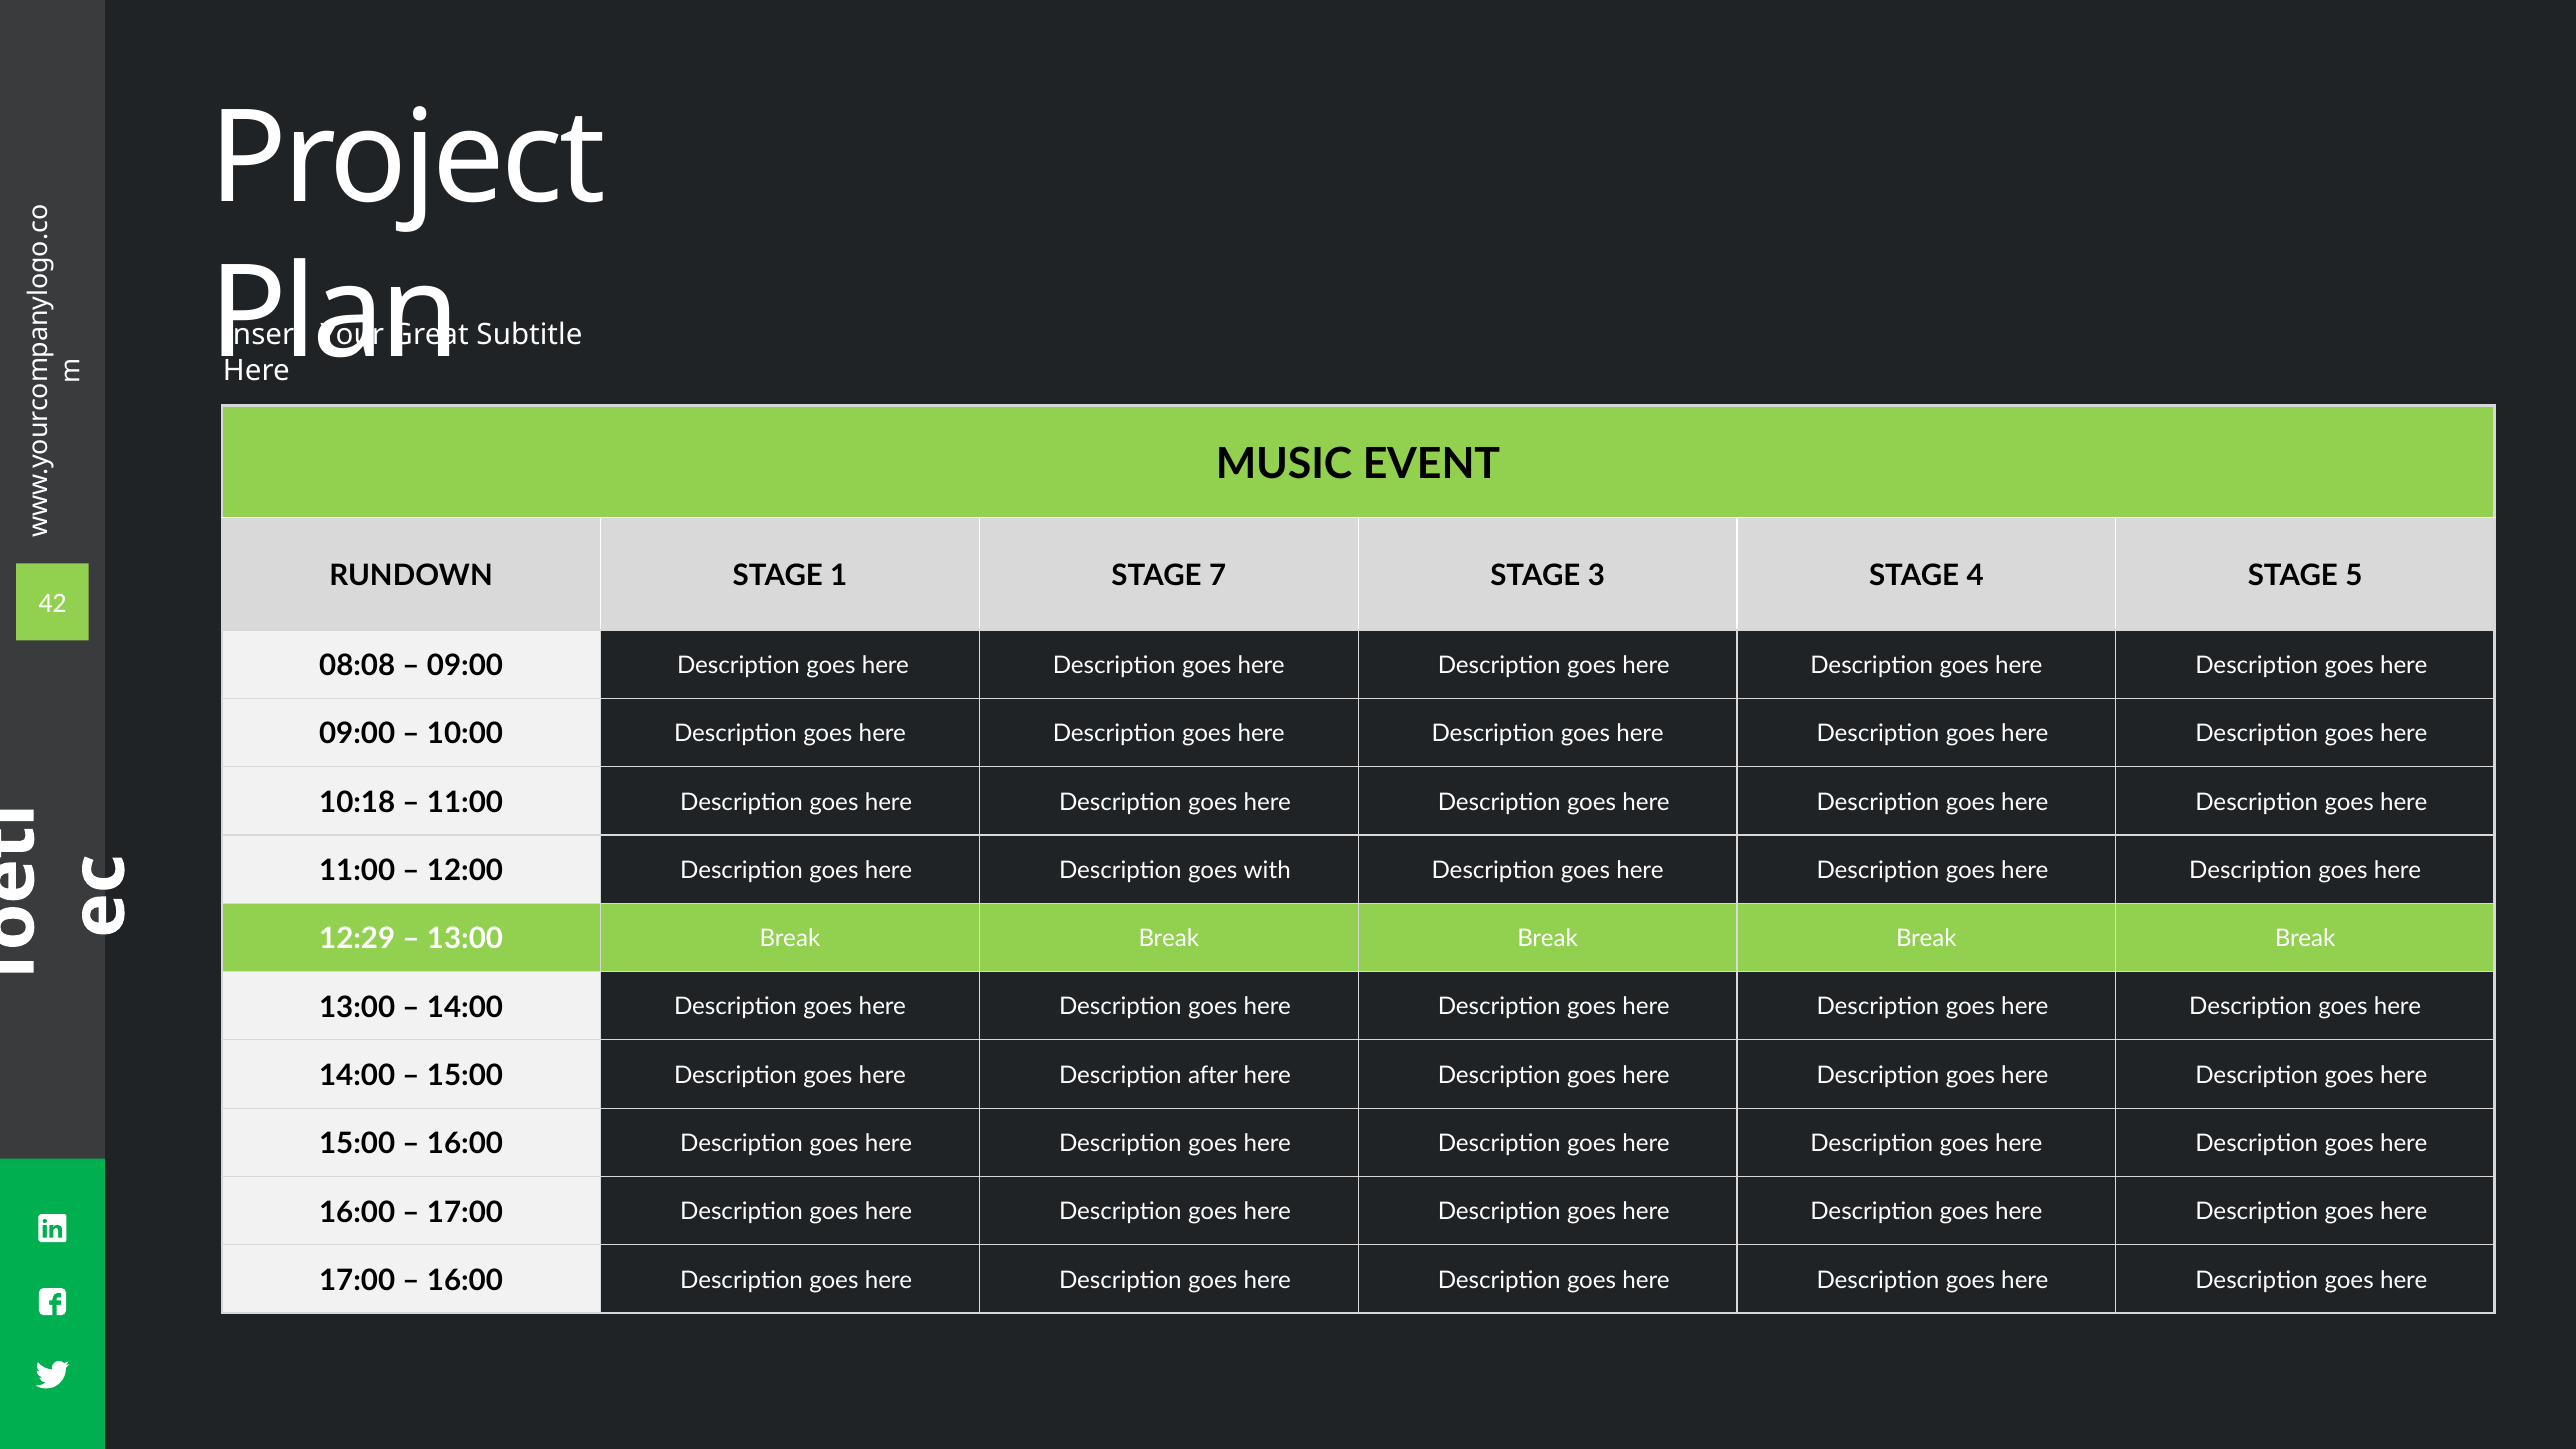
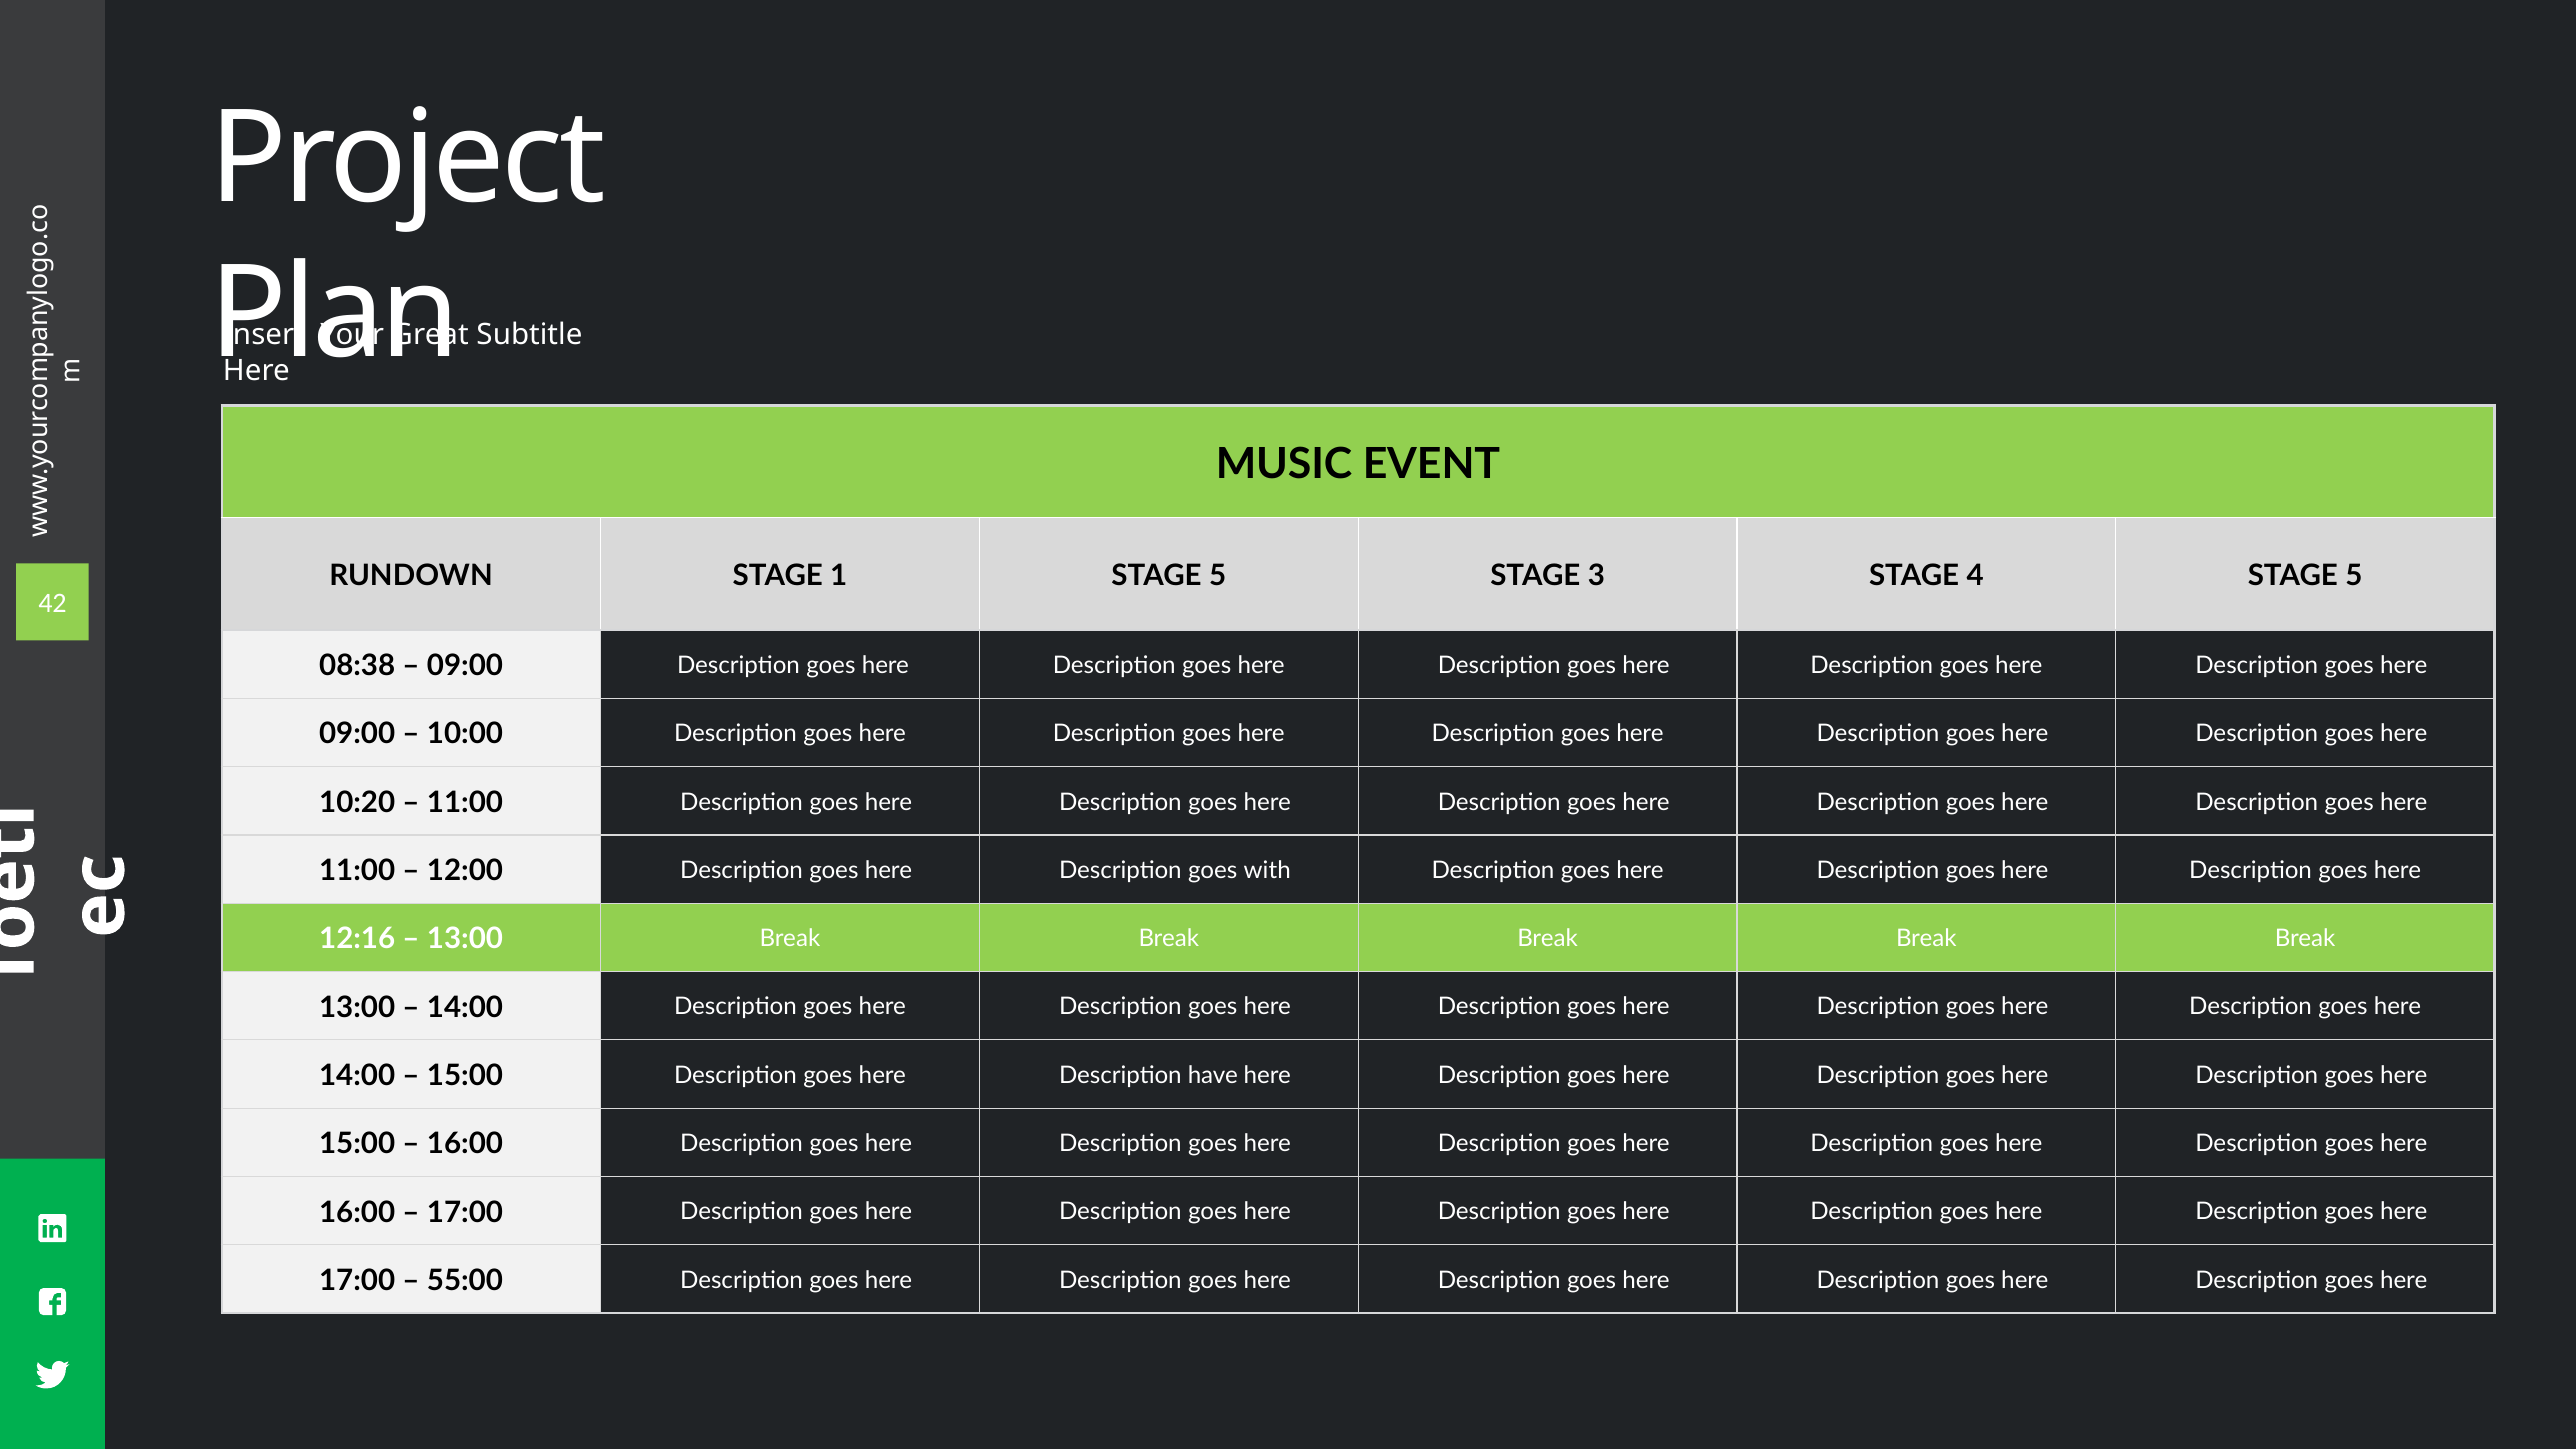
1 STAGE 7: 7 -> 5 (1218, 576)
08:08: 08:08 -> 08:38 (357, 666)
10:18: 10:18 -> 10:20 (357, 802)
12:29: 12:29 -> 12:16 (357, 939)
after: after -> have (1213, 1075)
16:00: 16:00 -> 55:00 (465, 1281)
